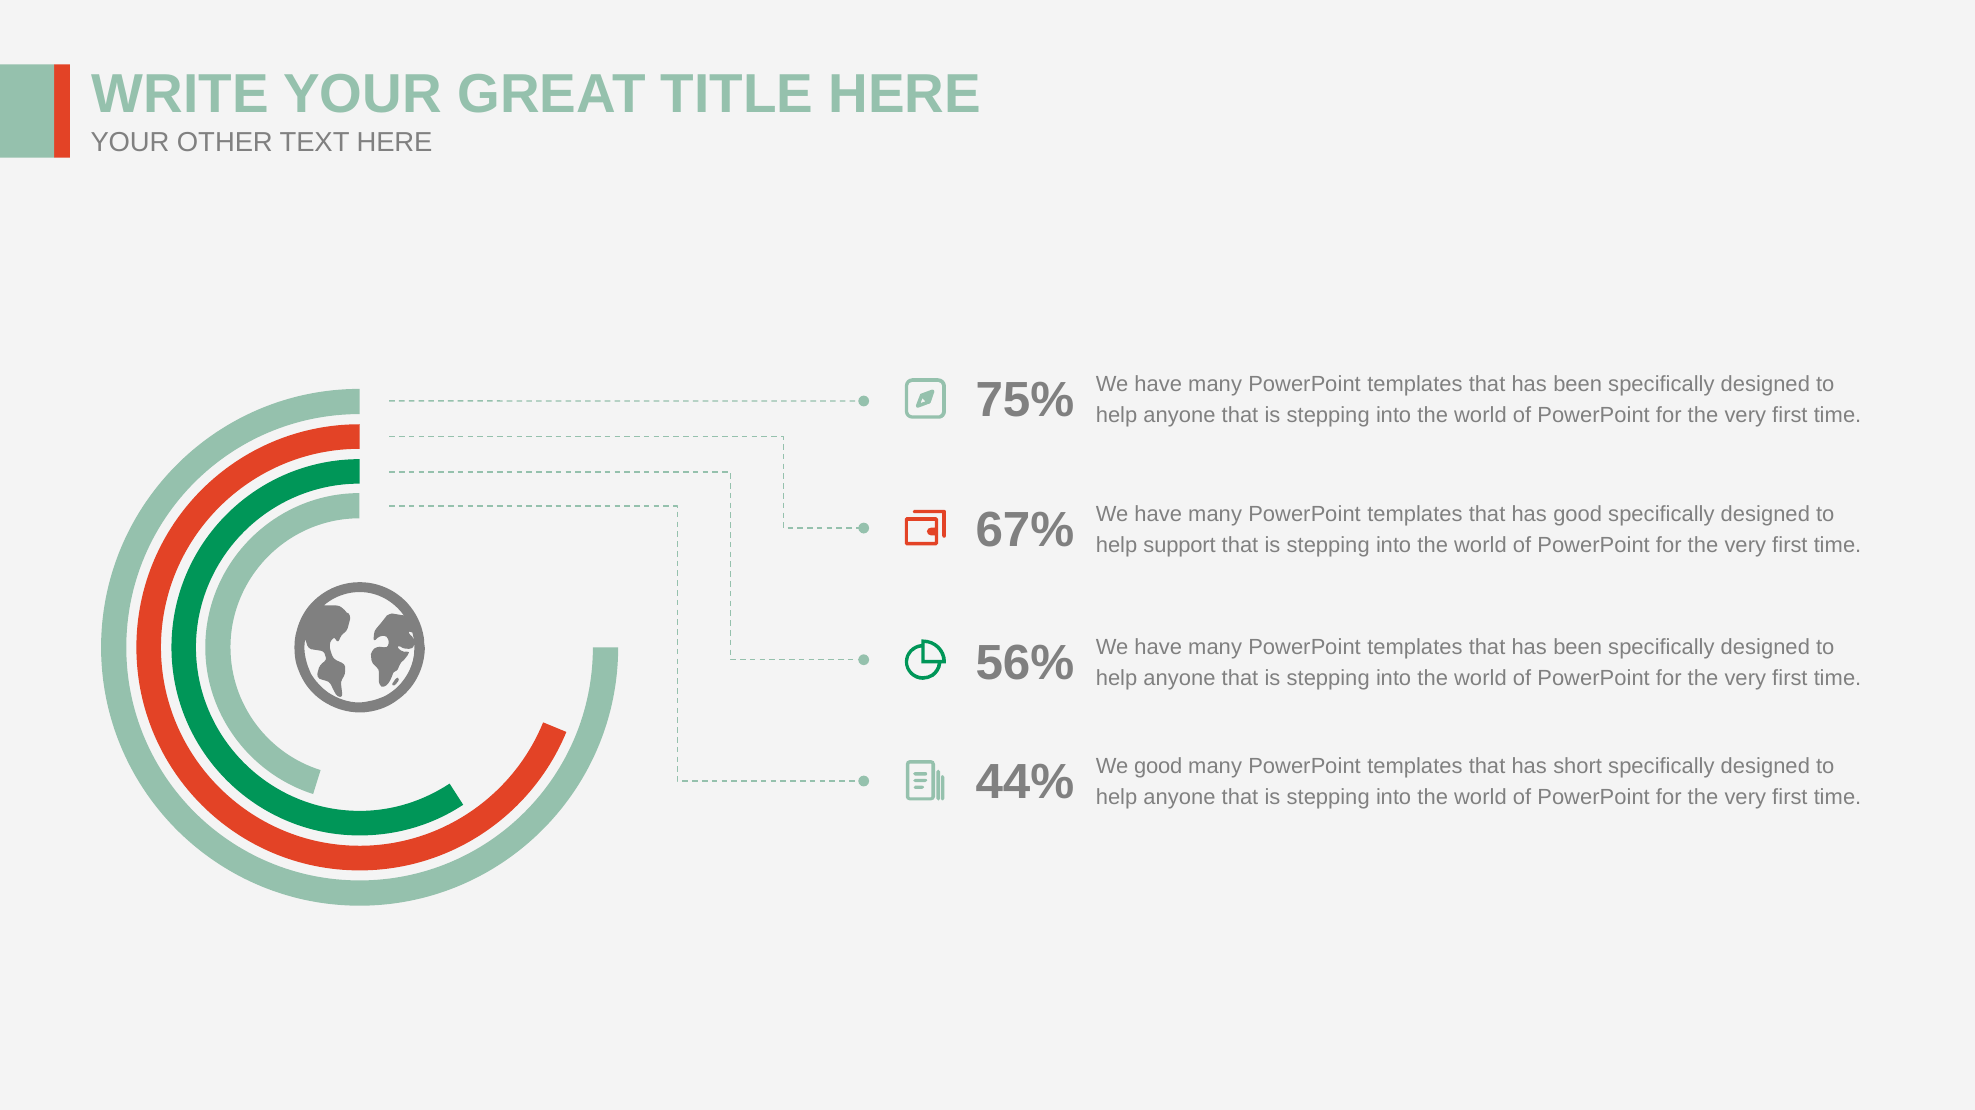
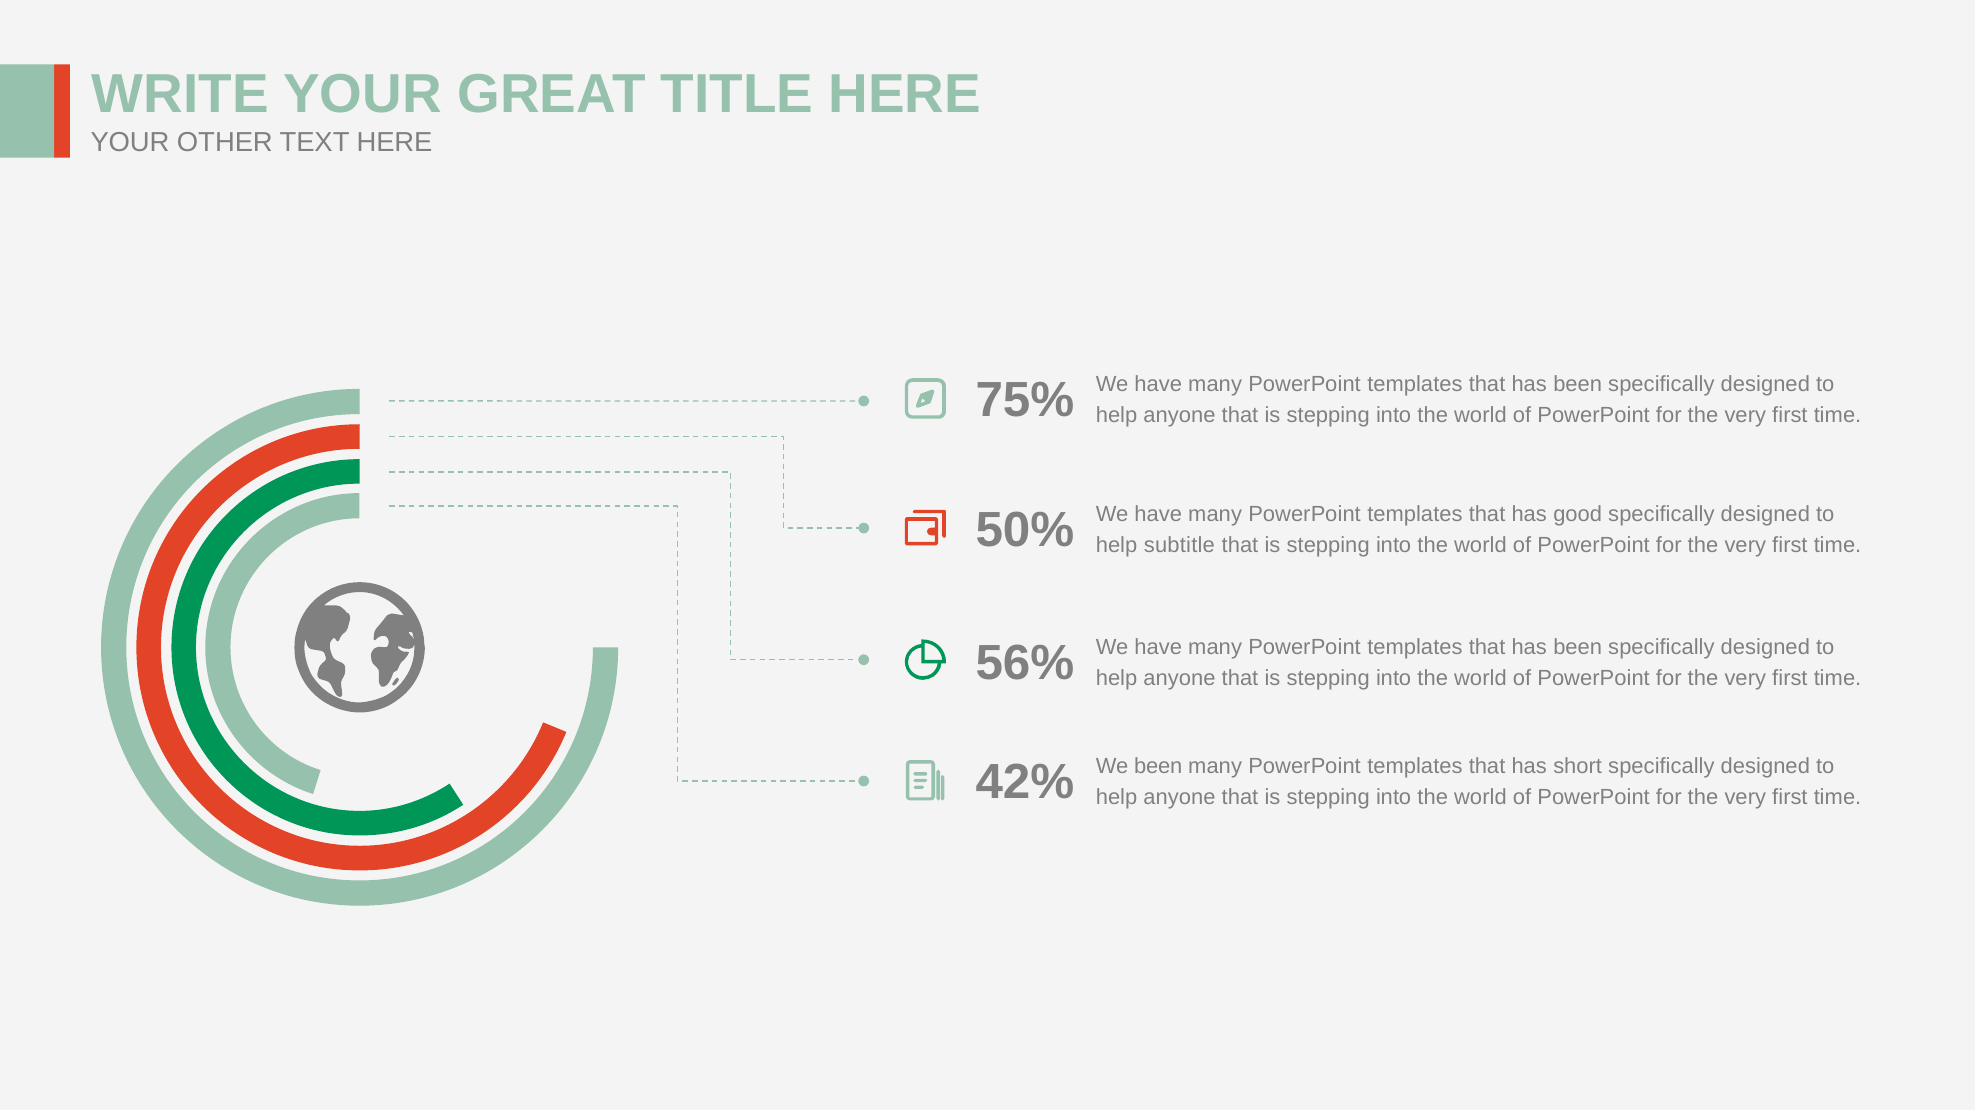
67%: 67% -> 50% (1025, 530)
support: support -> subtitle (1179, 546)
44%: 44% -> 42% (1025, 783)
We good: good -> been (1158, 767)
